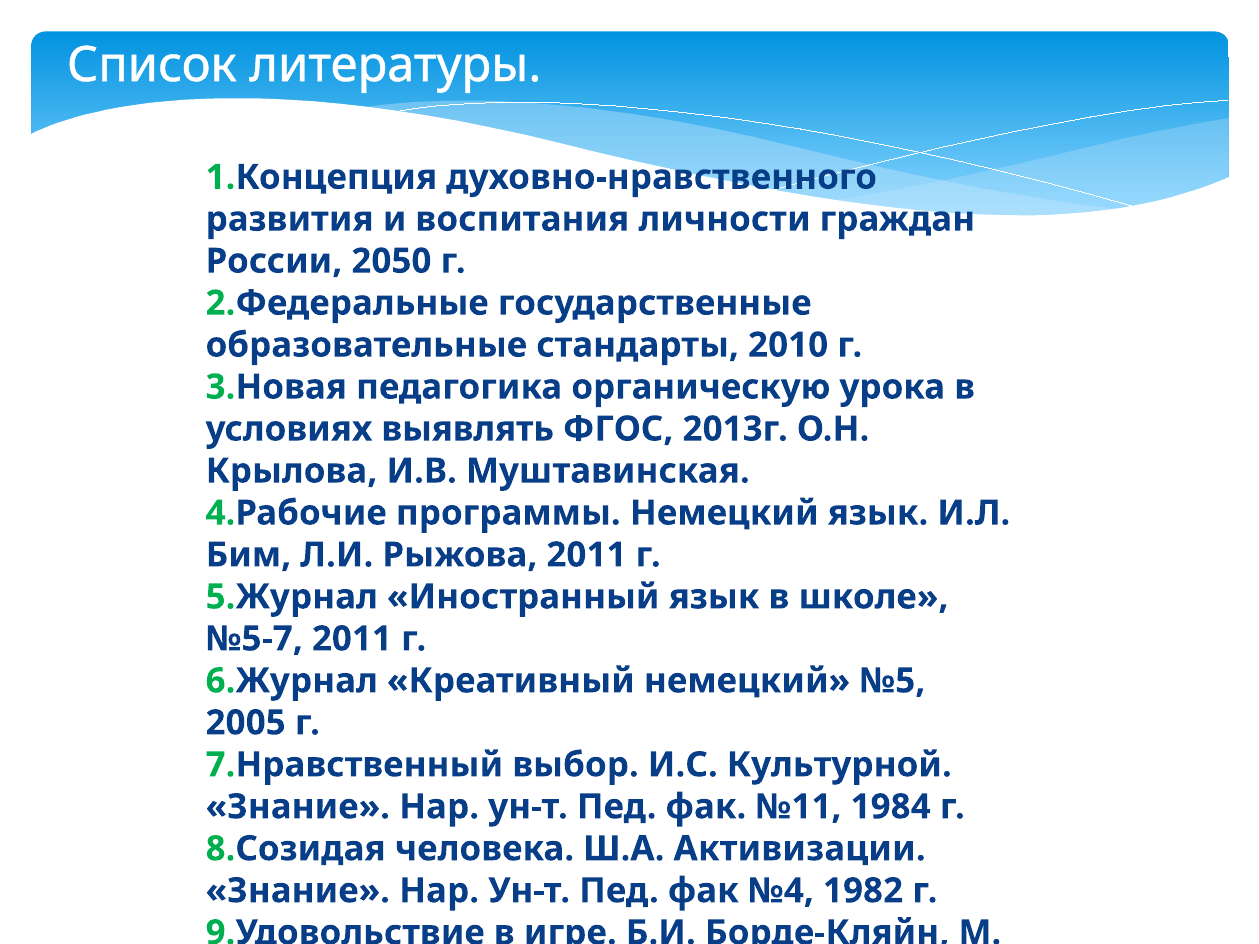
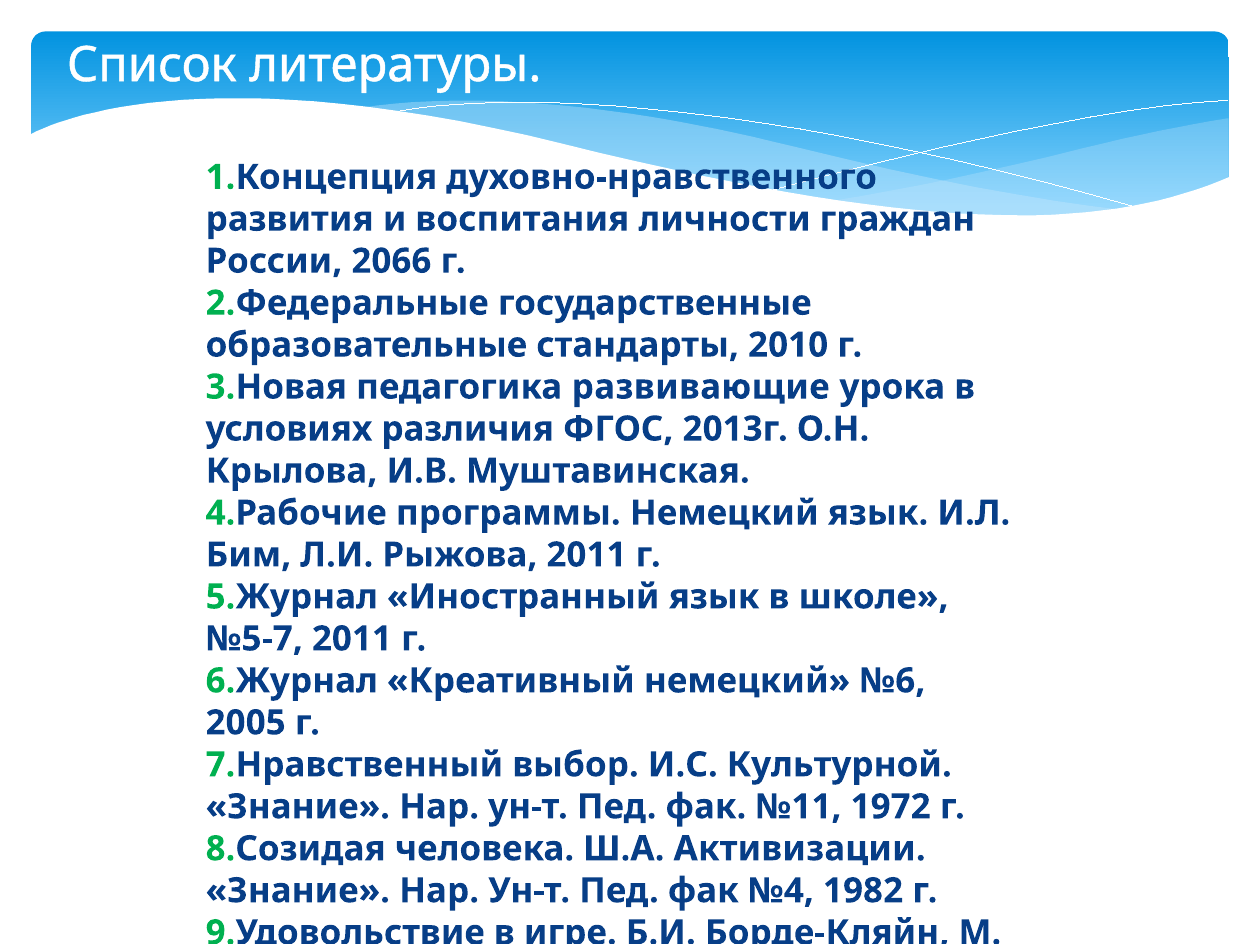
2050: 2050 -> 2066 (391, 261)
органическую: органическую -> развивающие (701, 387)
выявлять: выявлять -> различия (468, 429)
№5: №5 -> №6 (892, 681)
1984: 1984 -> 1972 (891, 807)
